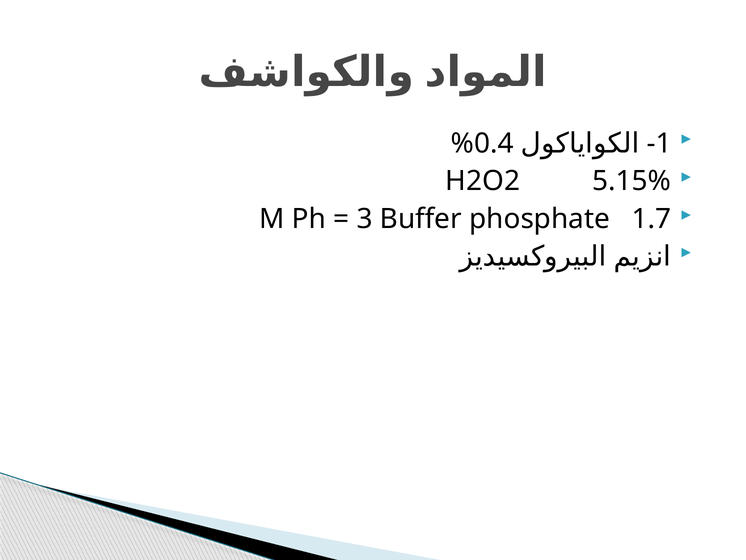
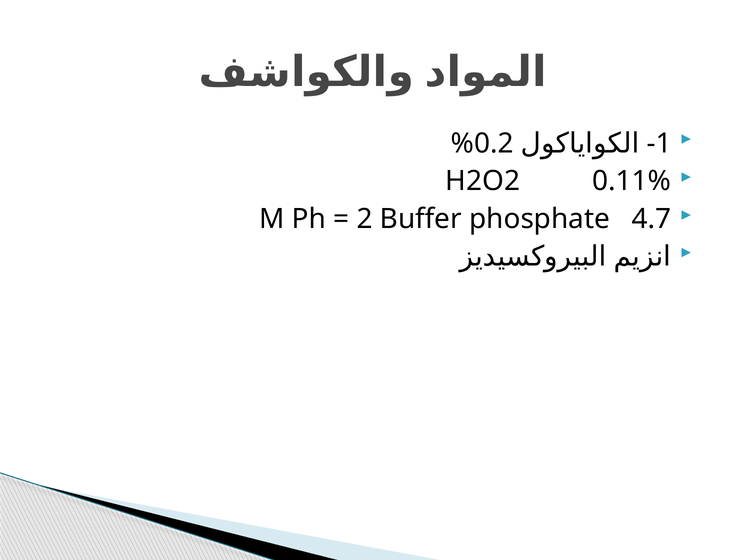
0.4: 0.4 -> 0.2 (494, 143)
5.15%: 5.15% -> 0.11% (632, 181)
3: 3 -> 2 (365, 219)
1.7: 1.7 -> 4.7 (652, 219)
